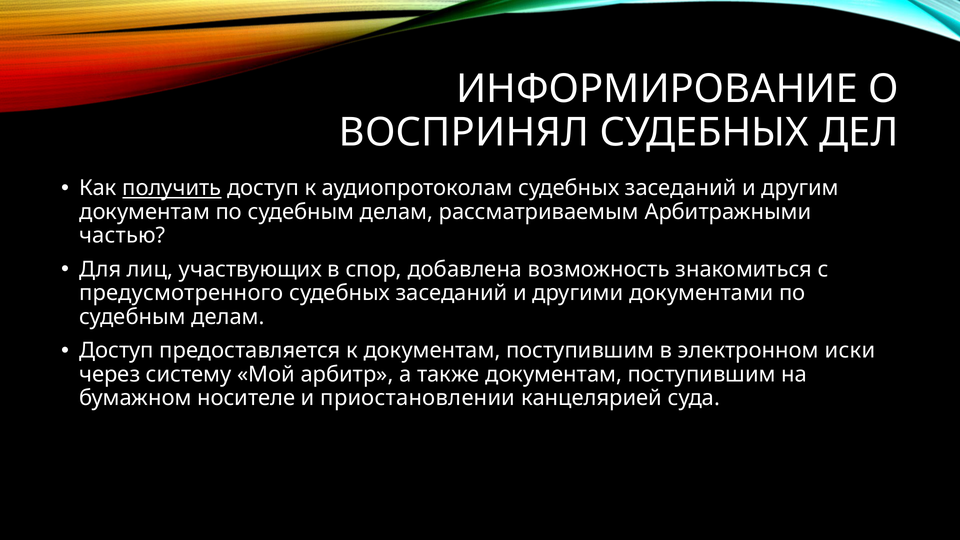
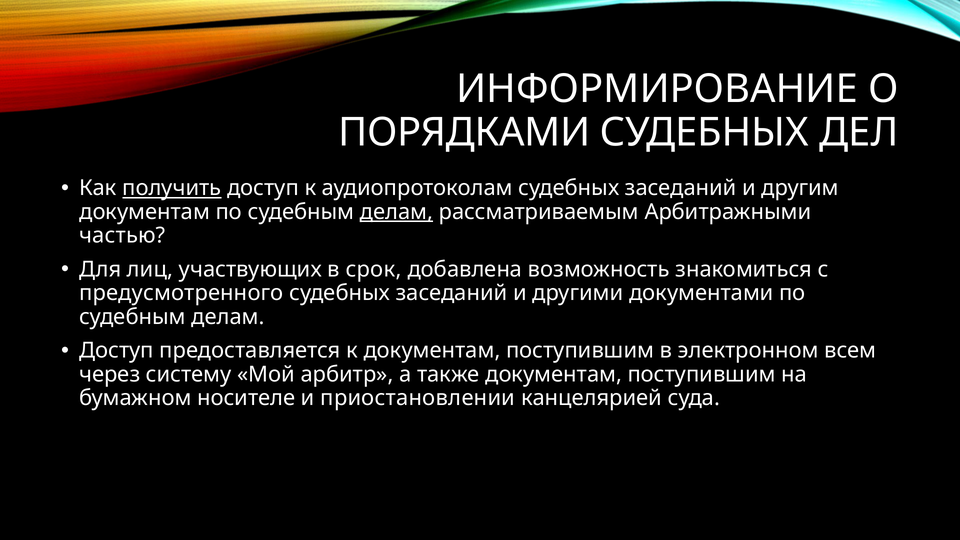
ВОСПРИНЯЛ: ВОСПРИНЯЛ -> ПОРЯДКАМИ (464, 132)
делам underline: none -> present (396, 212)
спор: спор -> срок (374, 269)
иски: иски -> всем (850, 351)
